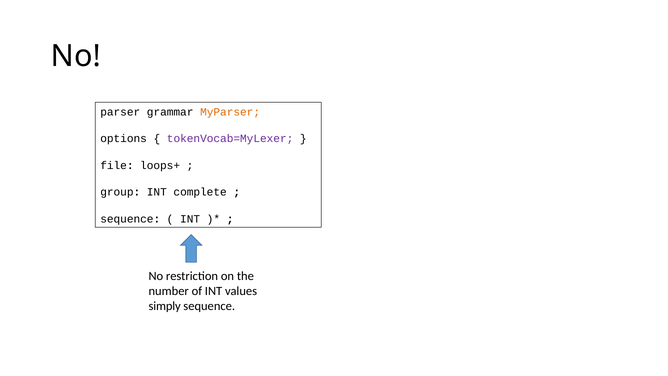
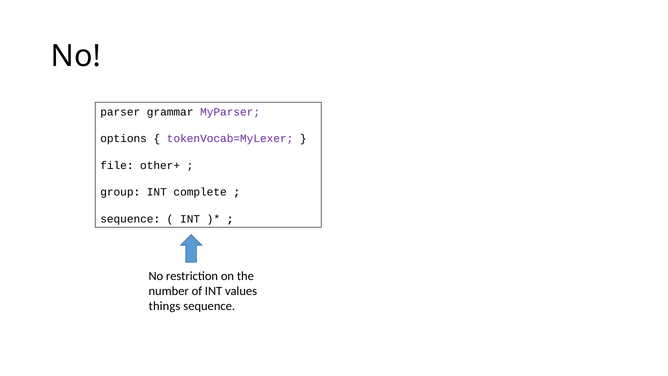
MyParser colour: orange -> purple (230, 112)
loops+: loops+ -> other+ (160, 165)
simply: simply -> things (165, 306)
